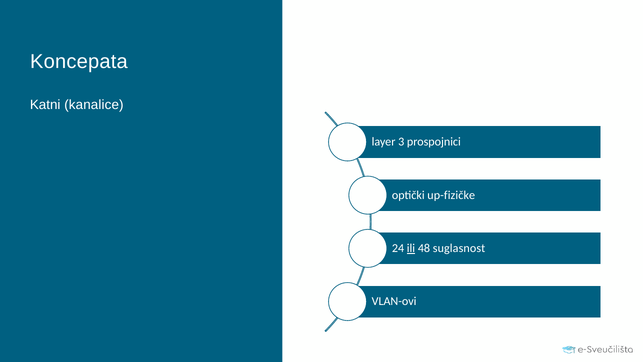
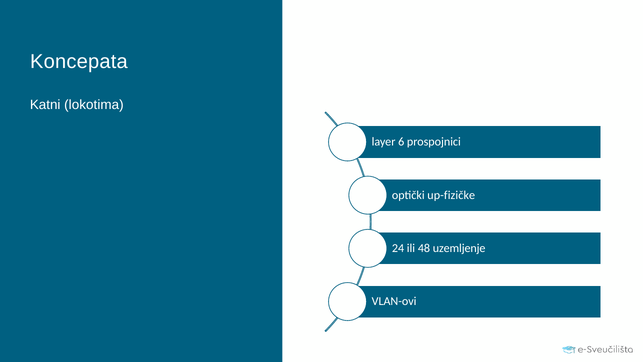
kanalice: kanalice -> lokotima (94, 105)
3: 3 -> 6 (401, 142)
ili underline: present -> none (411, 248)
suglasnost: suglasnost -> uzemljenje (459, 248)
